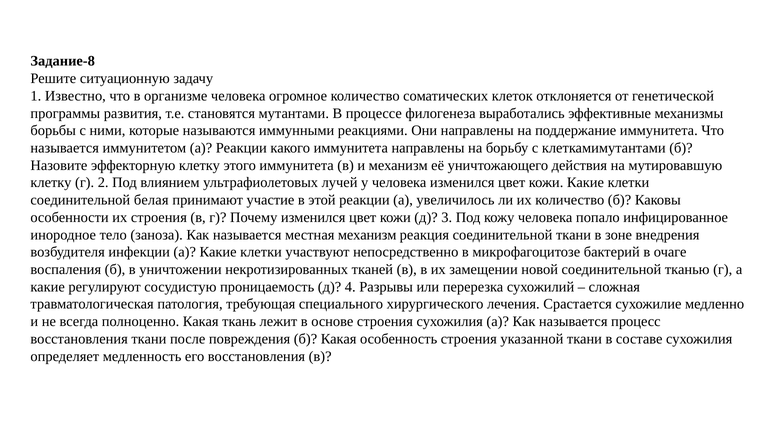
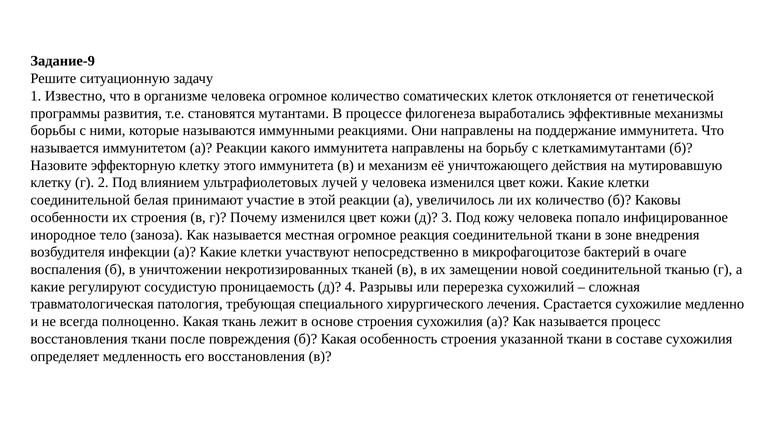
Задание-8: Задание-8 -> Задание-9 (63, 61)
местная механизм: механизм -> огромное (367, 235)
